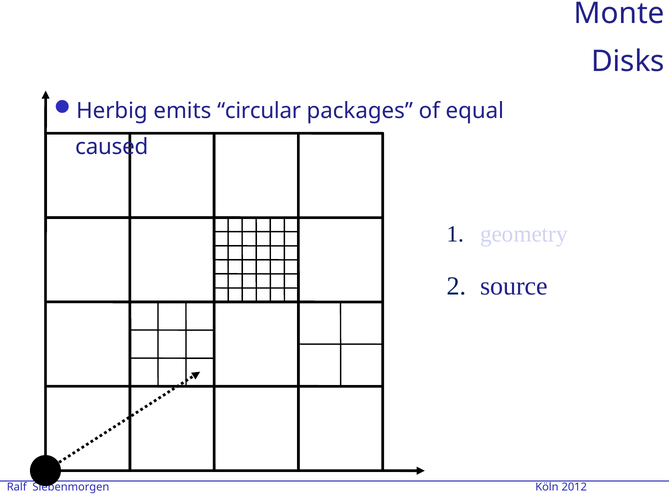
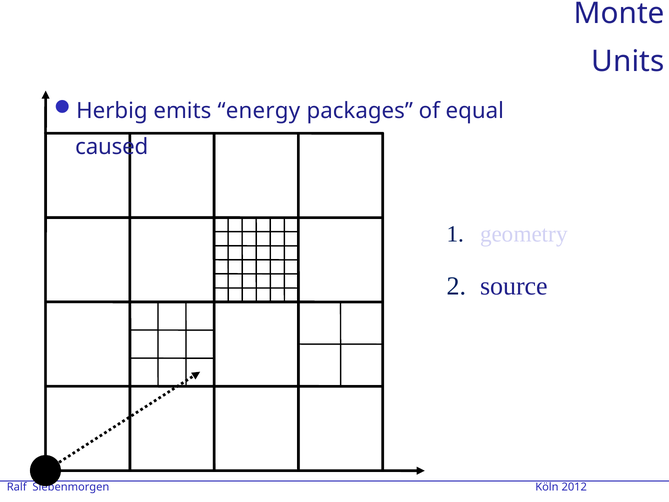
Disks: Disks -> Units (628, 61)
circular: circular -> energy (259, 111)
